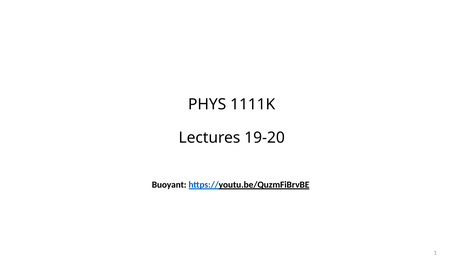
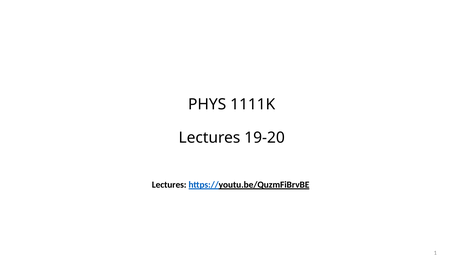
Buoyant: Buoyant -> Lectures (169, 185)
